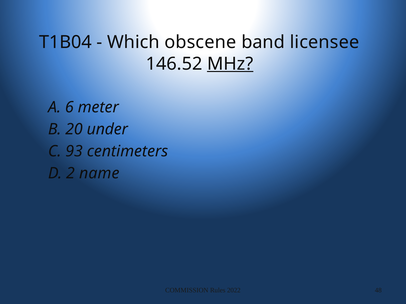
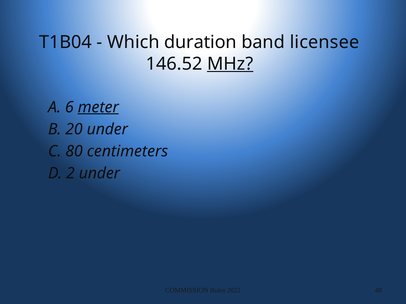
obscene: obscene -> duration (200, 42)
meter underline: none -> present (98, 107)
93: 93 -> 80 (74, 151)
2 name: name -> under (99, 174)
